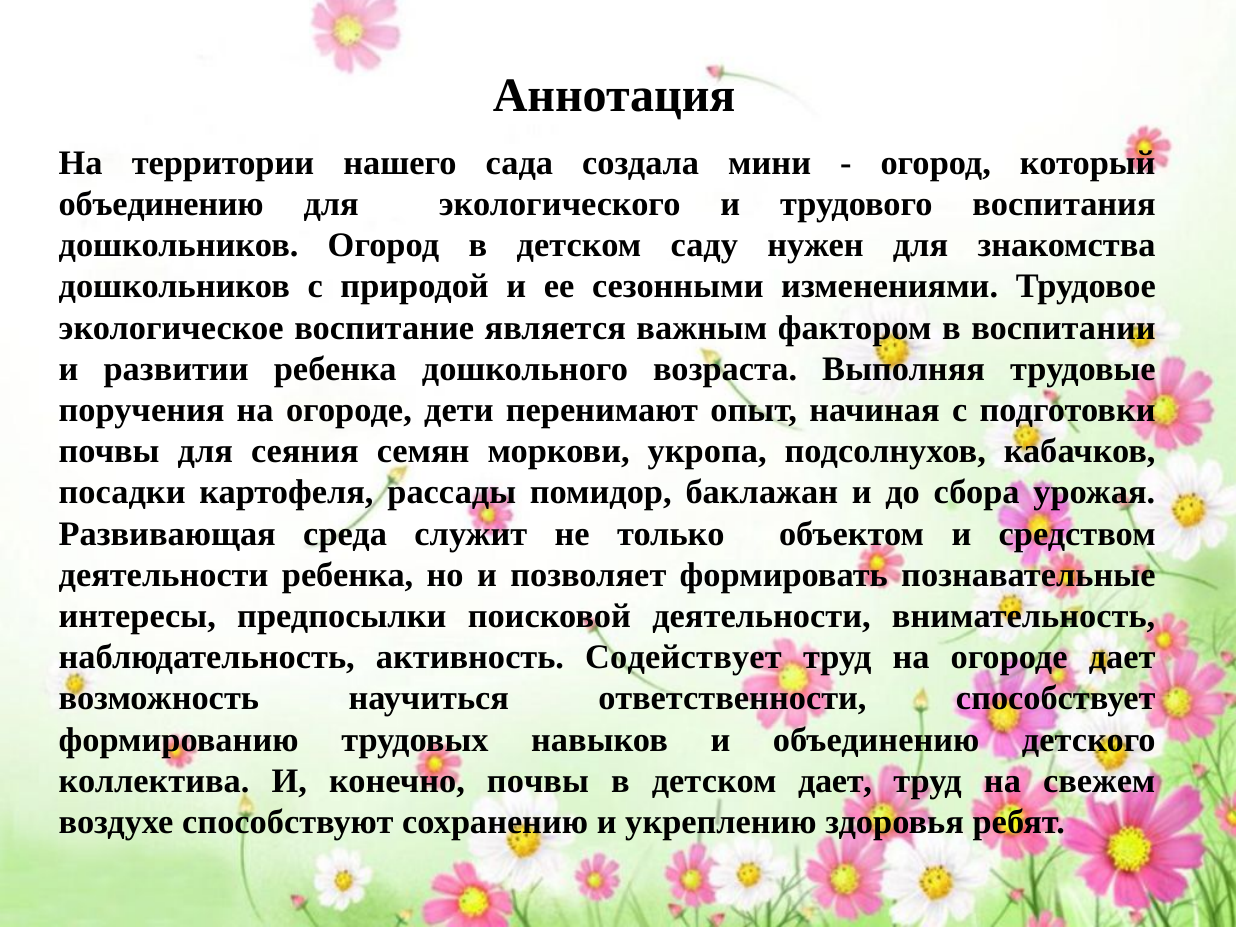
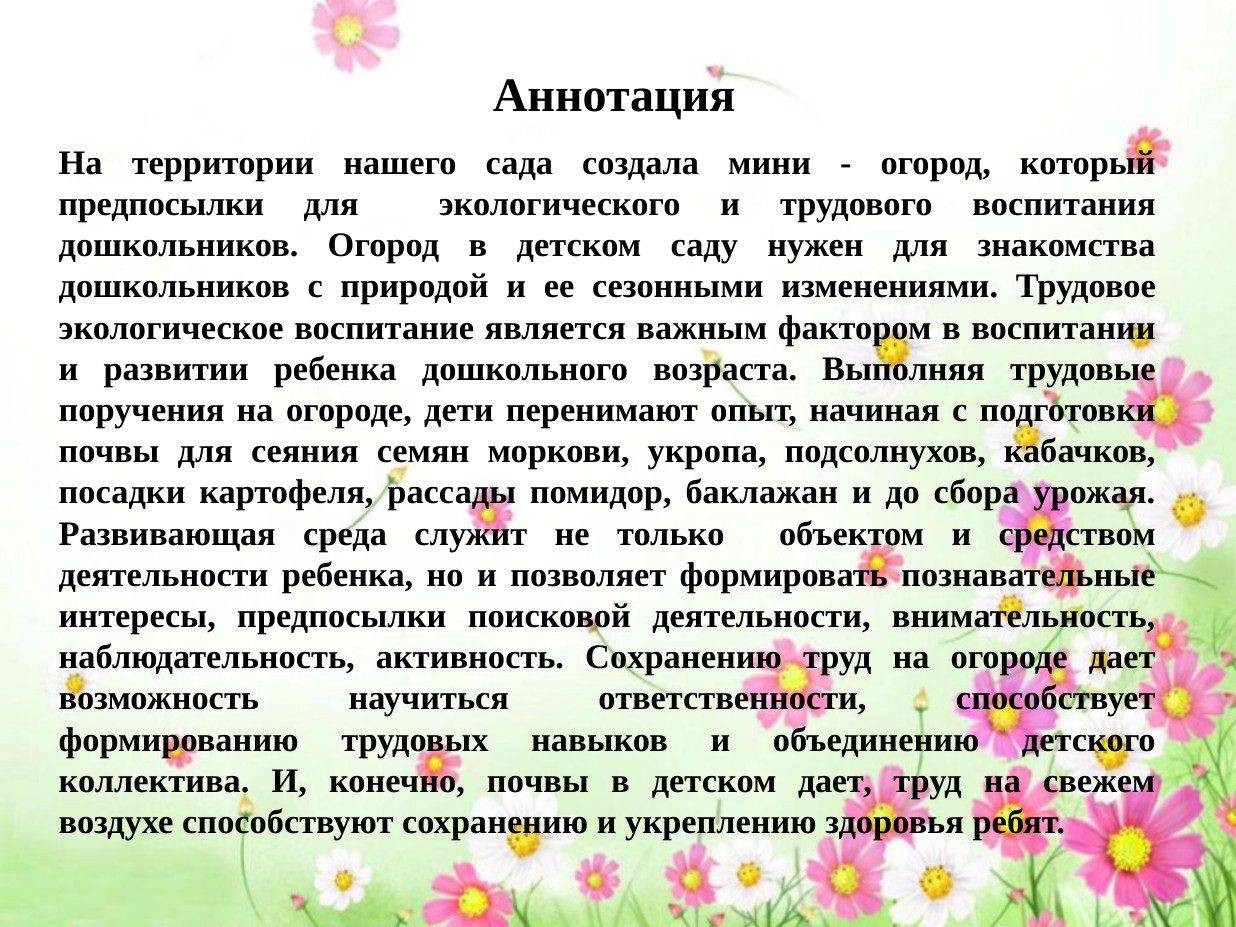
объединению: объединению -> предпосылки (161, 204)
активность Содействует: Содействует -> Сохранению (684, 657)
